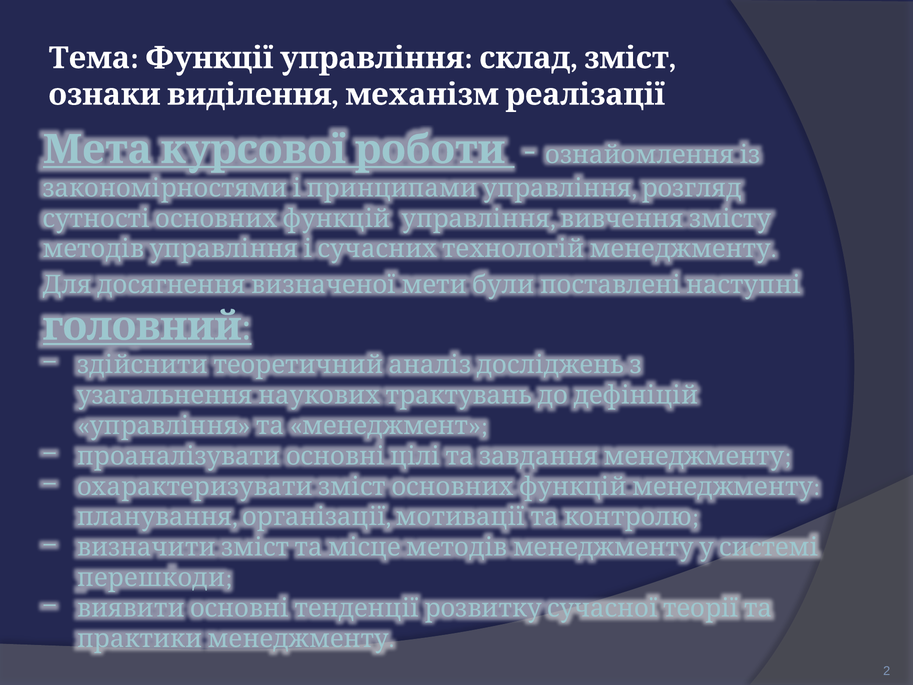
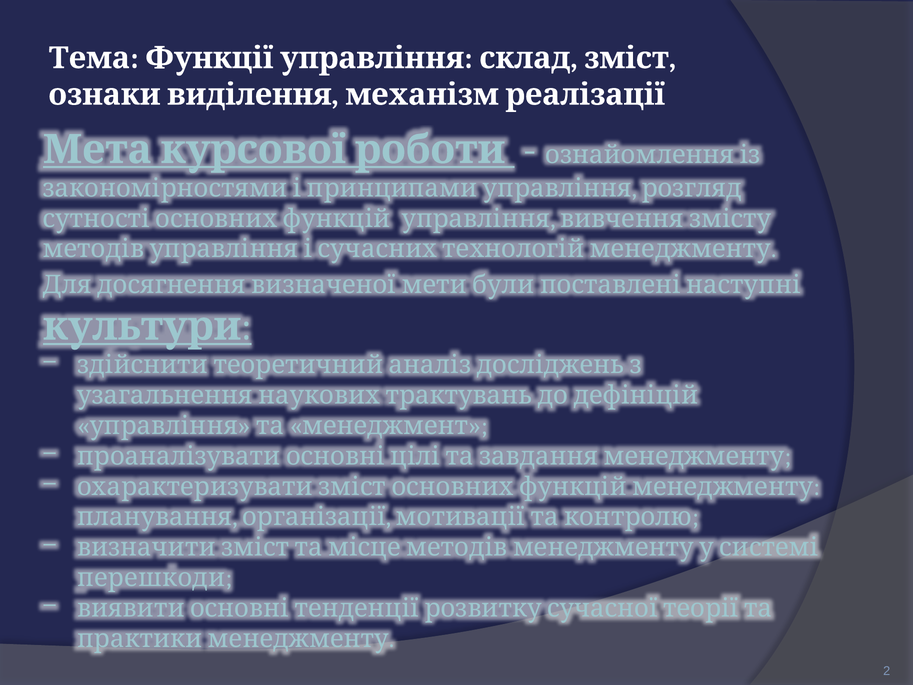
головний: головний -> культури (142, 326)
